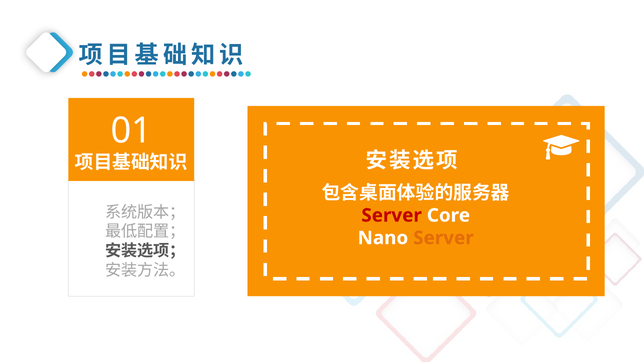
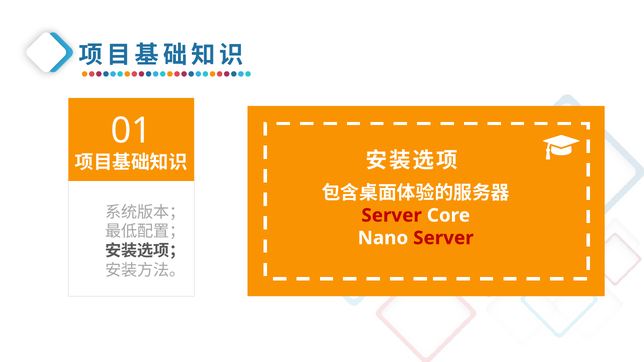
Server colour: orange -> red (443, 238)
